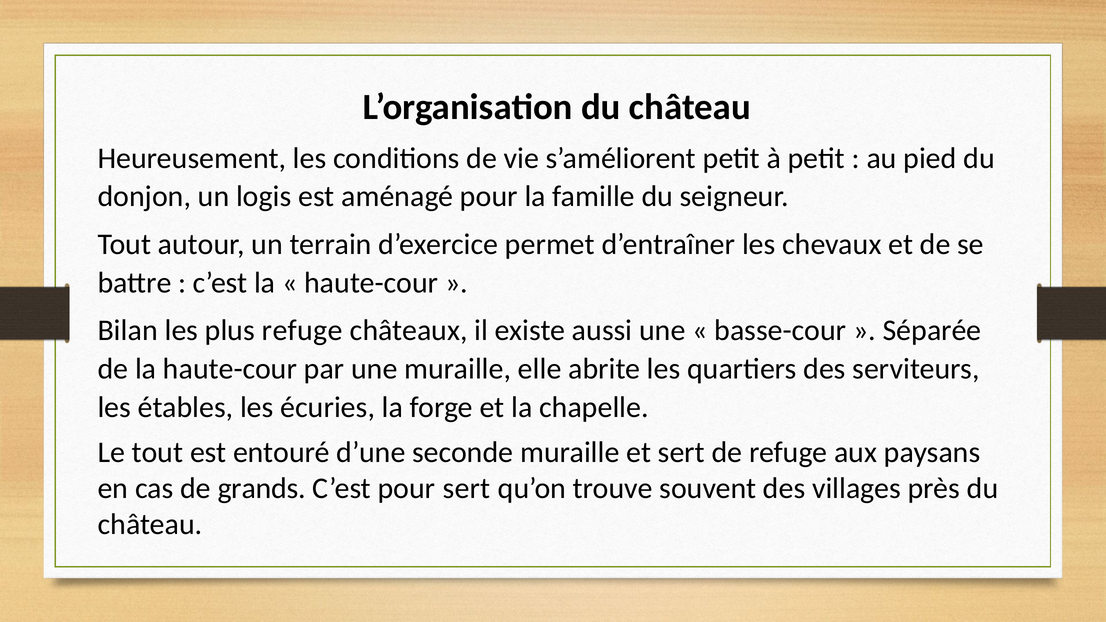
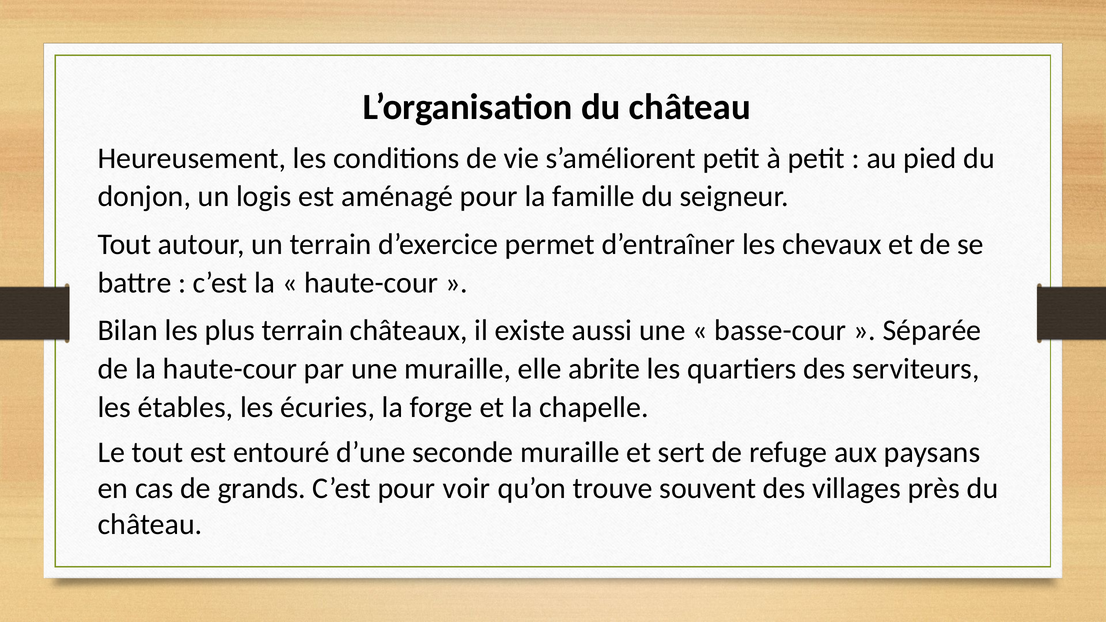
plus refuge: refuge -> terrain (303, 330)
pour sert: sert -> voir (466, 488)
